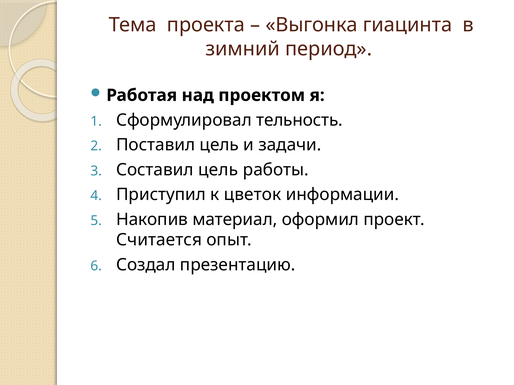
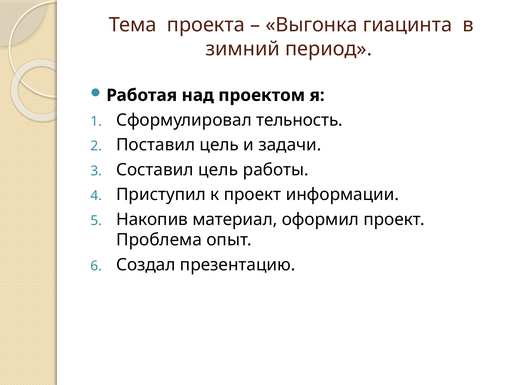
к цветок: цветок -> проект (253, 195)
Считается: Считается -> Проблема (159, 240)
